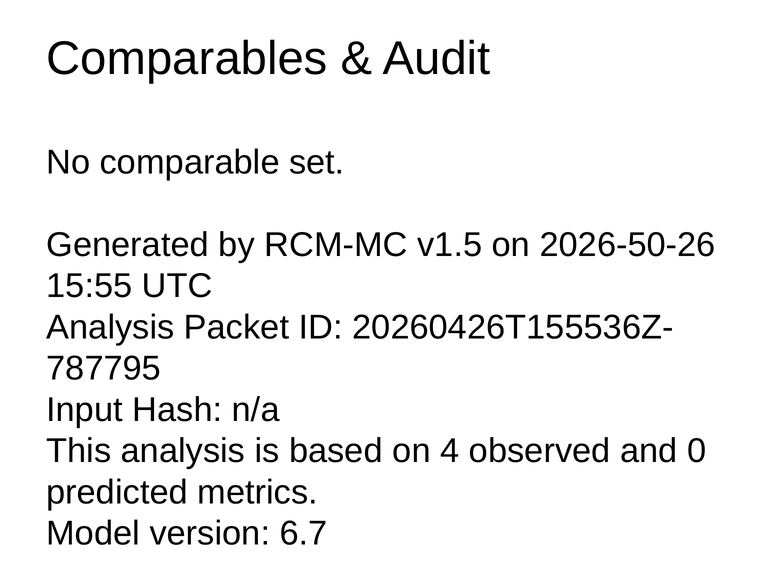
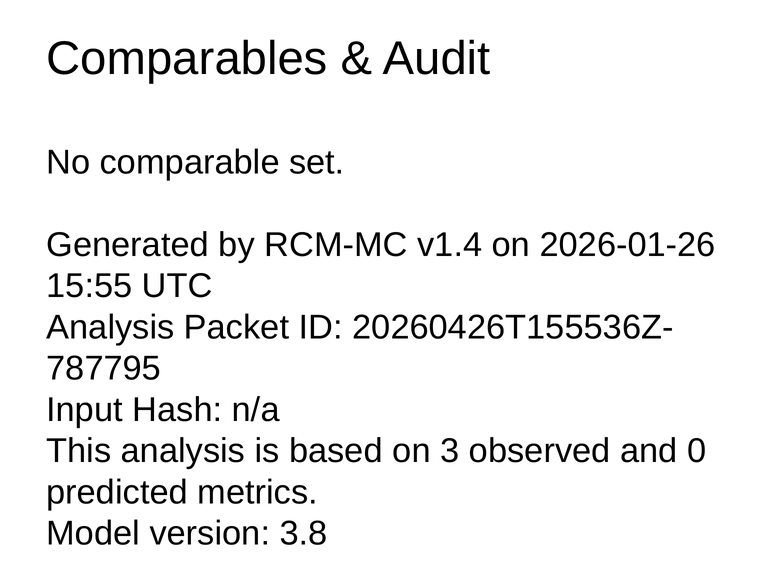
v1.5: v1.5 -> v1.4 (450, 245)
2026-50-26: 2026-50-26 -> 2026-01-26 (628, 245)
4: 4 -> 3 (450, 451)
6.7: 6.7 -> 3.8 (304, 534)
